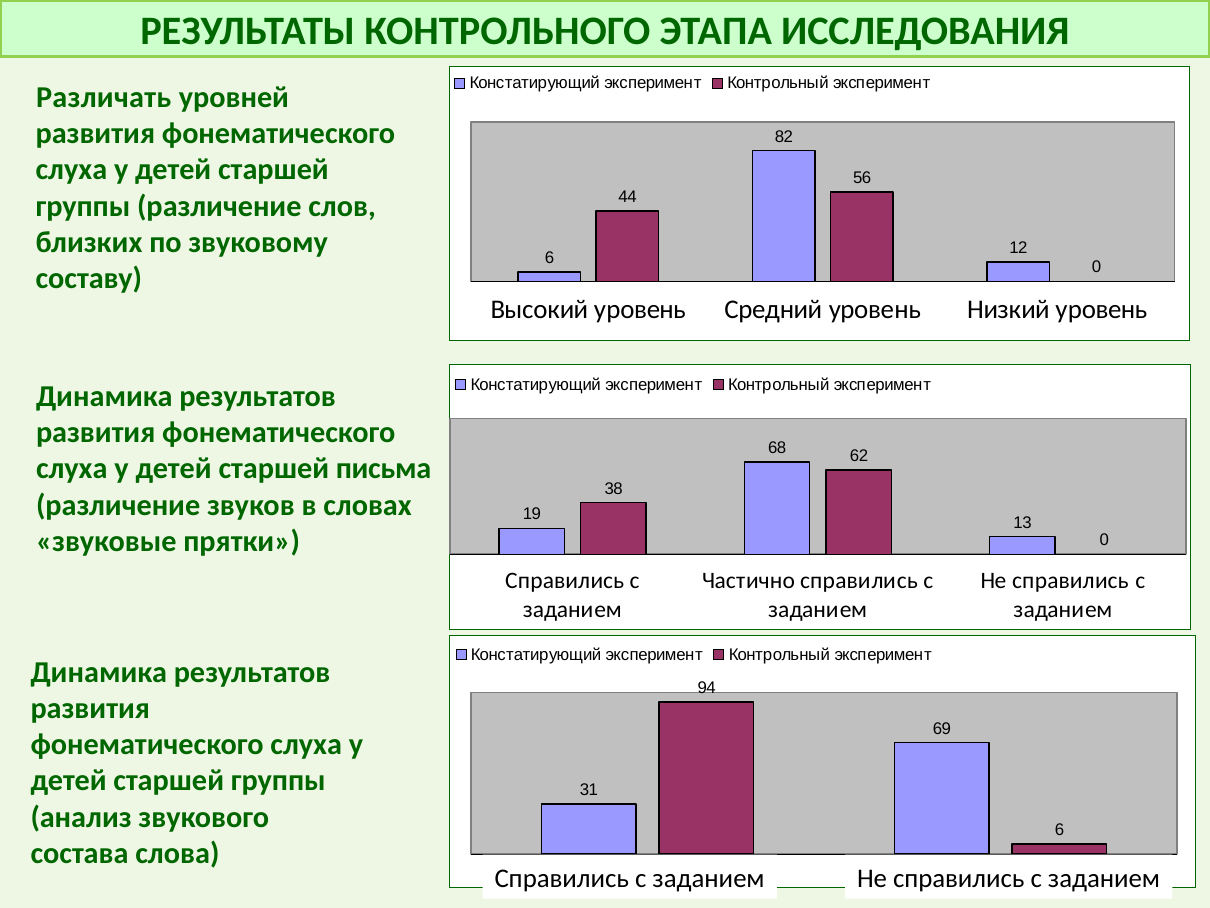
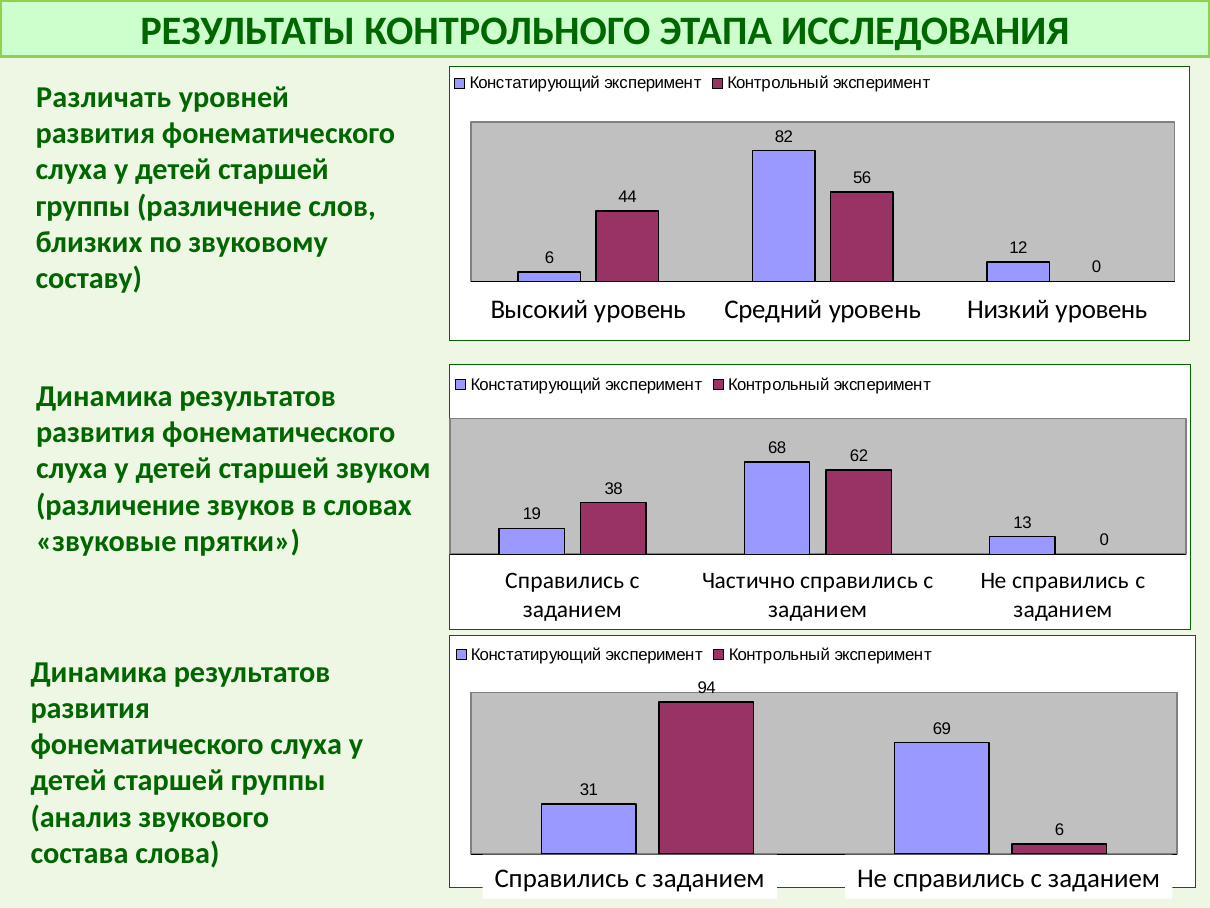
письма: письма -> звуком (383, 468)
